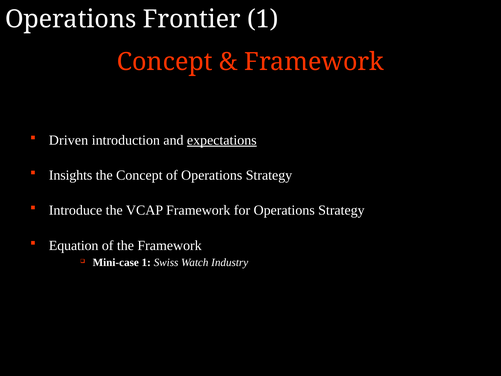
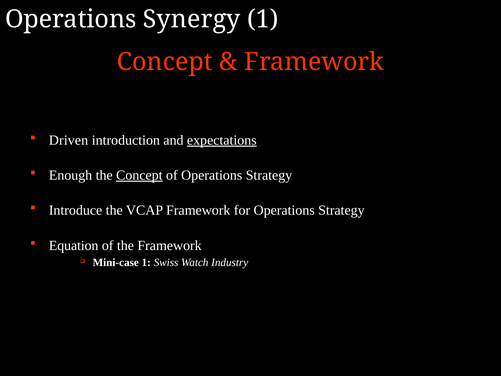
Frontier: Frontier -> Synergy (192, 19)
Insights: Insights -> Enough (71, 175)
Concept underline: none -> present (139, 175)
